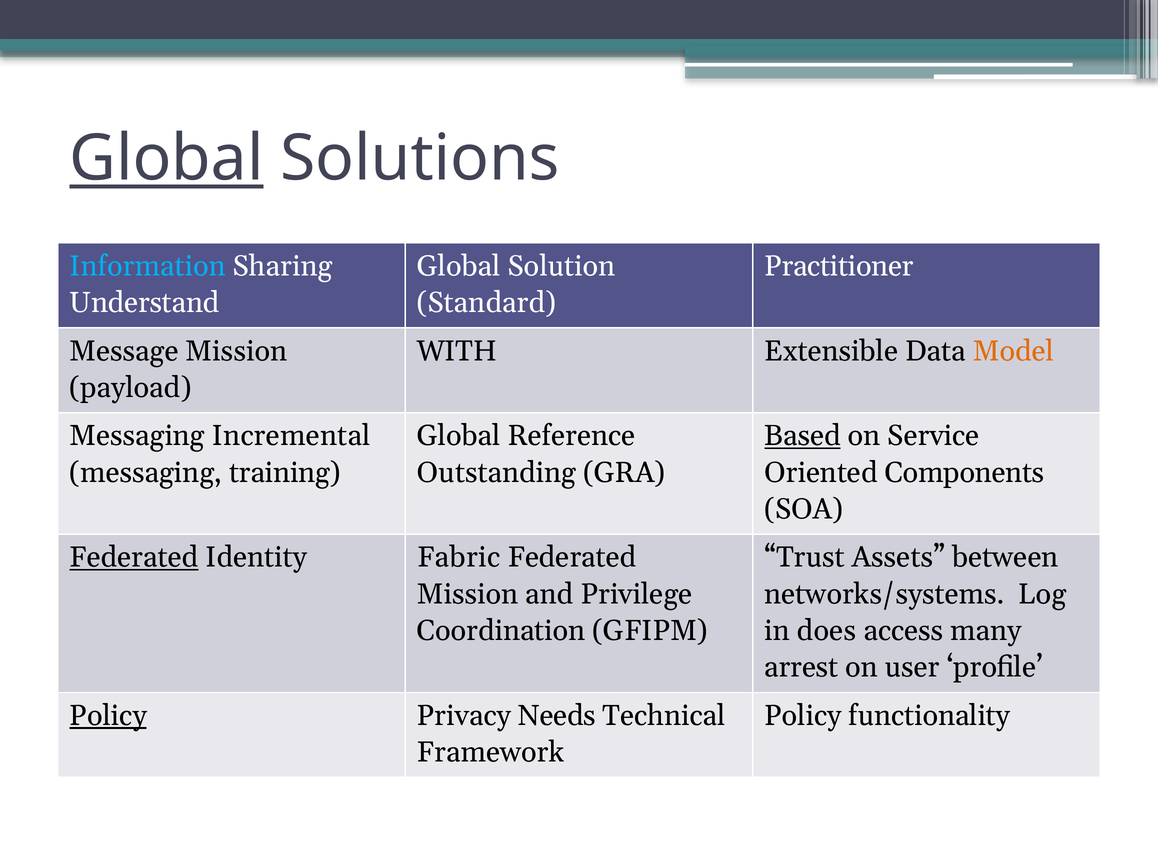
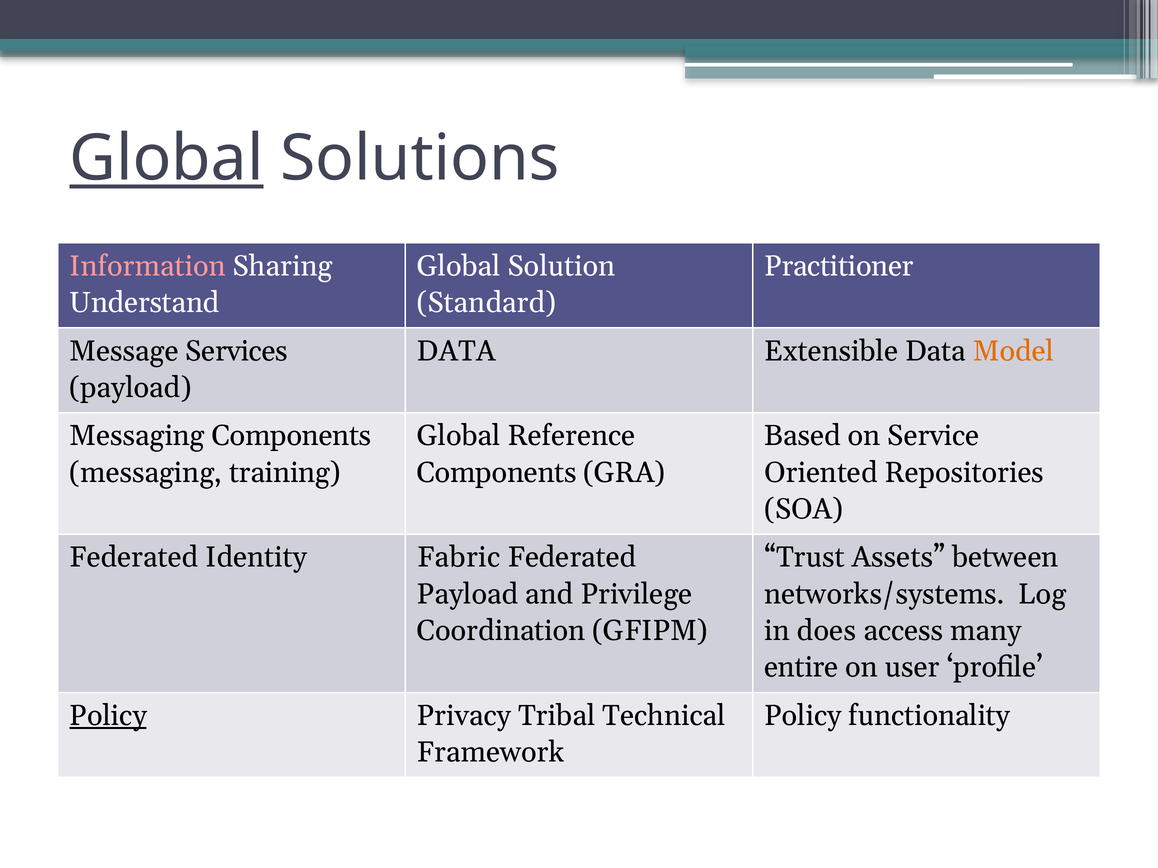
Information colour: light blue -> pink (148, 266)
Message Mission: Mission -> Services (237, 351)
WITH: WITH -> DATA (456, 351)
Messaging Incremental: Incremental -> Components (291, 436)
Based underline: present -> none (802, 436)
Outstanding: Outstanding -> Components (497, 473)
Components: Components -> Repositories (964, 473)
Federated underline: present -> none (134, 558)
Mission: Mission -> Payload (468, 594)
arrest: arrest -> entire (801, 668)
Needs: Needs -> Tribal (557, 716)
